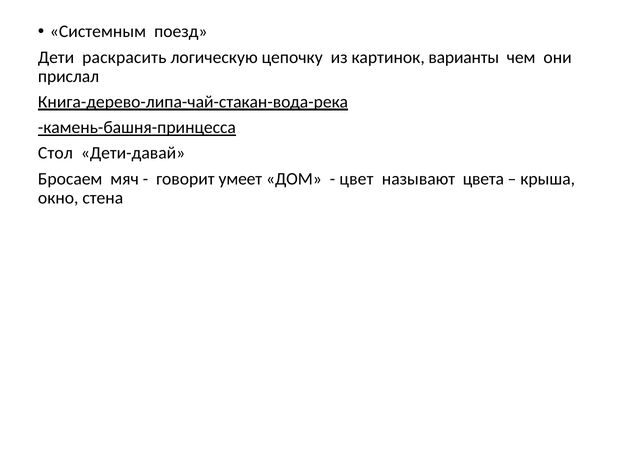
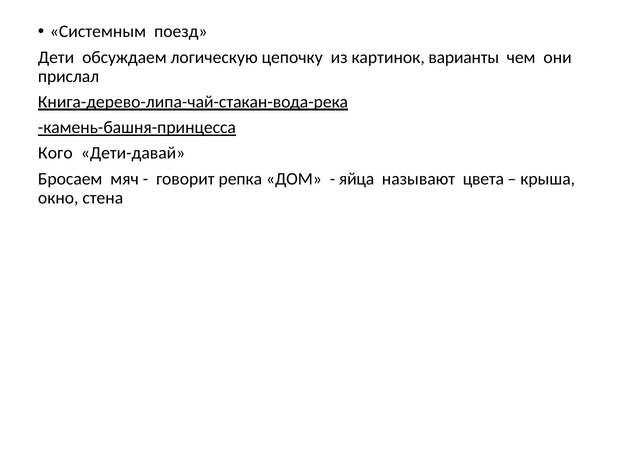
раскрасить: раскрасить -> обсуждаем (124, 57)
Стол: Стол -> Кого (55, 153)
умеет: умеет -> репка (240, 179)
цвет: цвет -> яйца (357, 179)
